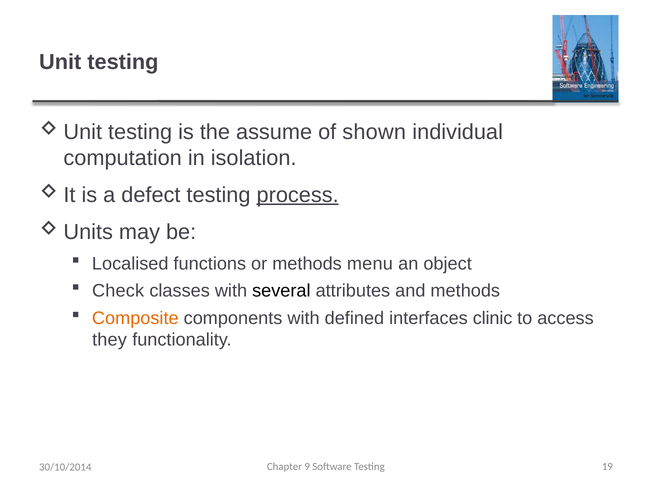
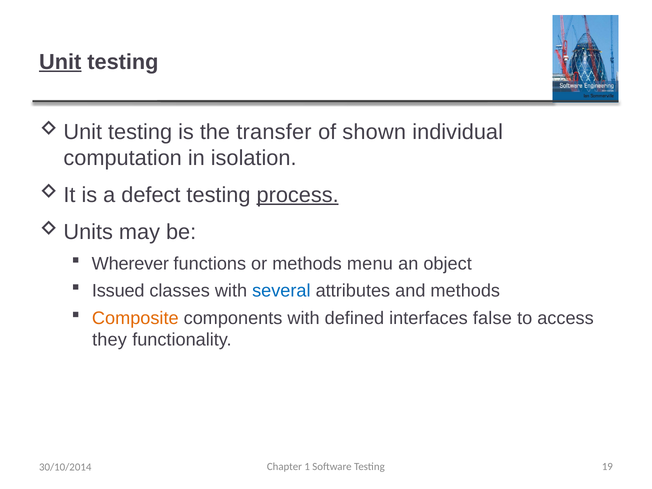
Unit underline: none -> present (60, 62)
assume: assume -> transfer (274, 132)
Localised: Localised -> Wherever (130, 264)
Check: Check -> Issued (118, 291)
several colour: black -> blue (281, 291)
clinic: clinic -> false (492, 318)
9: 9 -> 1 (307, 467)
